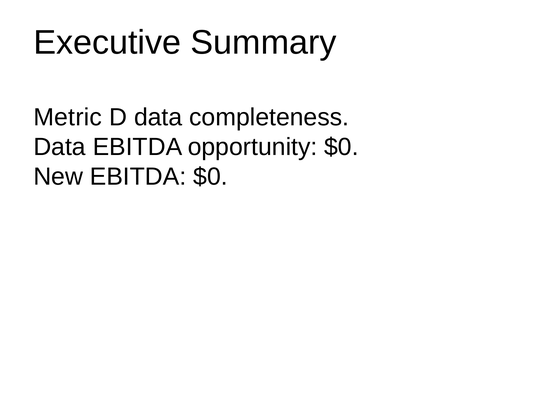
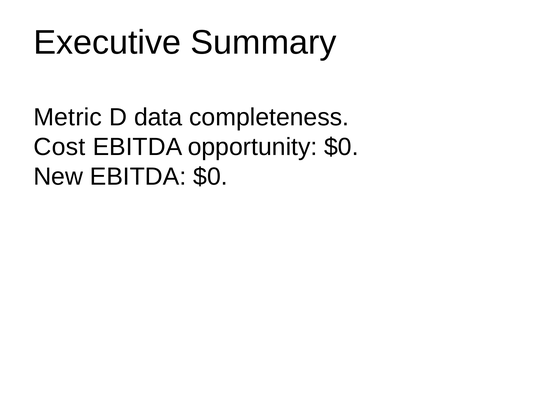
Data: Data -> Cost (59, 147)
